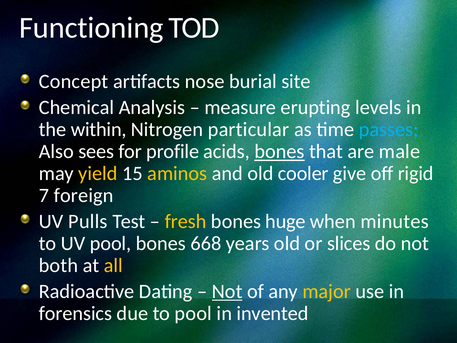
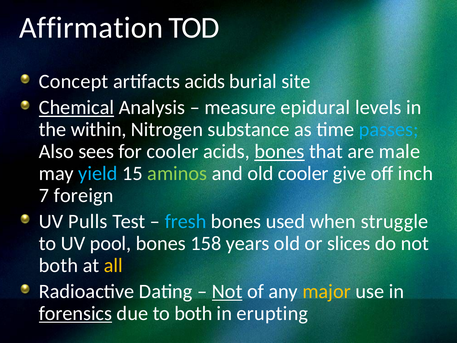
Functioning: Functioning -> Affirmation (91, 28)
artifacts nose: nose -> acids (205, 81)
Chemical underline: none -> present (77, 107)
erupting: erupting -> epidural (315, 107)
particular: particular -> substance (249, 129)
for profile: profile -> cooler (173, 151)
yield colour: yellow -> light blue (98, 173)
aminos colour: yellow -> light green (177, 173)
rigid: rigid -> inch (415, 173)
fresh colour: yellow -> light blue (186, 221)
huge: huge -> used (285, 221)
minutes: minutes -> struggle (395, 221)
668: 668 -> 158 (206, 243)
forensics underline: none -> present (75, 313)
to pool: pool -> both (193, 313)
invented: invented -> erupting (272, 313)
